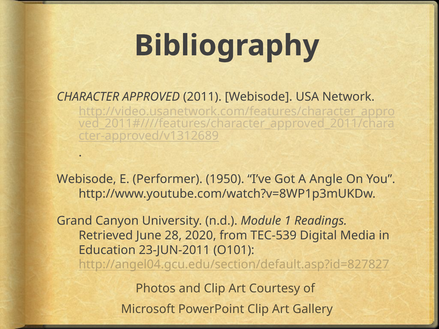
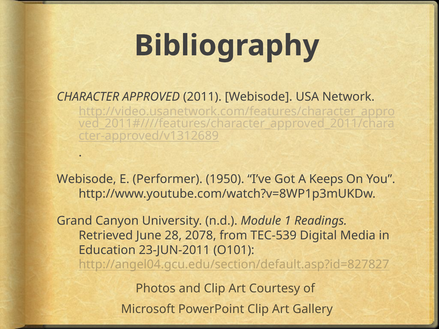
Angle: Angle -> Keeps (326, 179)
2020: 2020 -> 2078 (201, 236)
